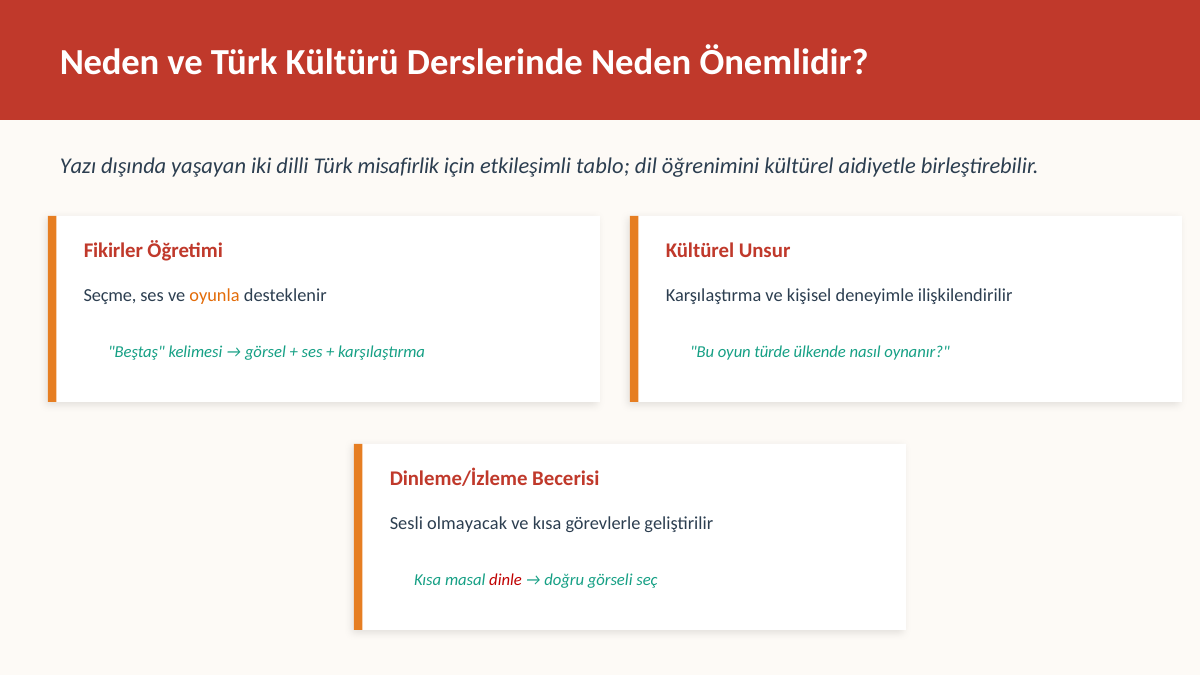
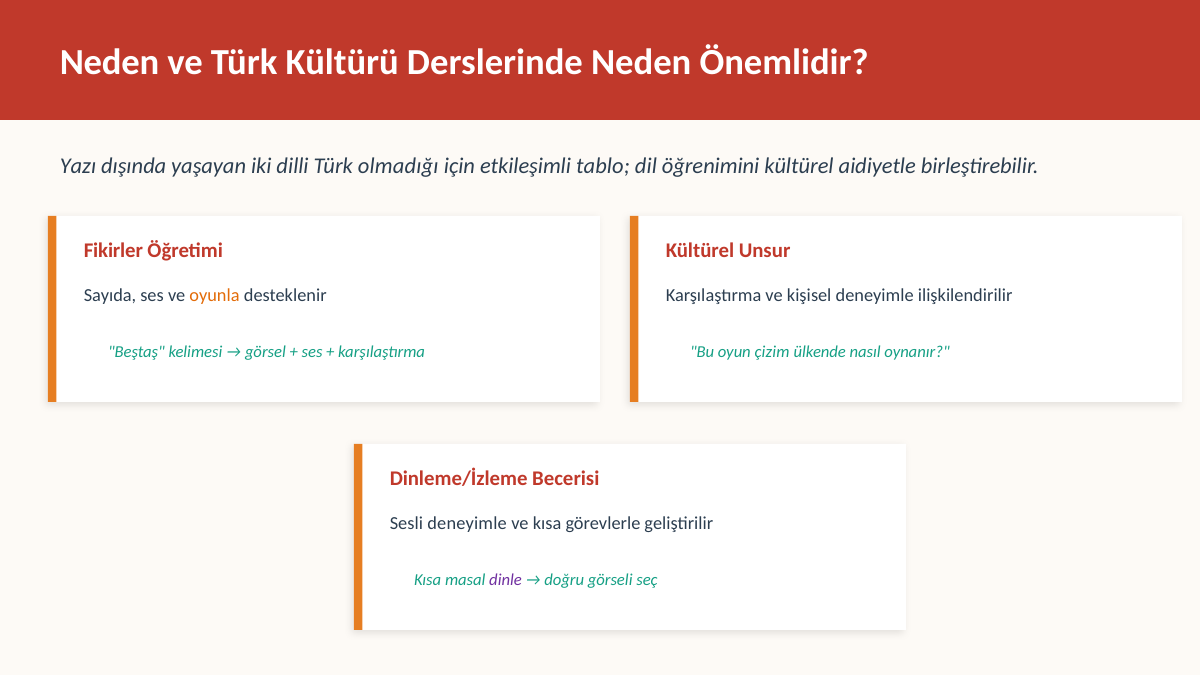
misafirlik: misafirlik -> olmadığı (398, 167)
Seçme: Seçme -> Sayıda (110, 295)
türde: türde -> çizim (772, 352)
Sesli olmayacak: olmayacak -> deneyimle (467, 523)
dinle colour: red -> purple (506, 580)
